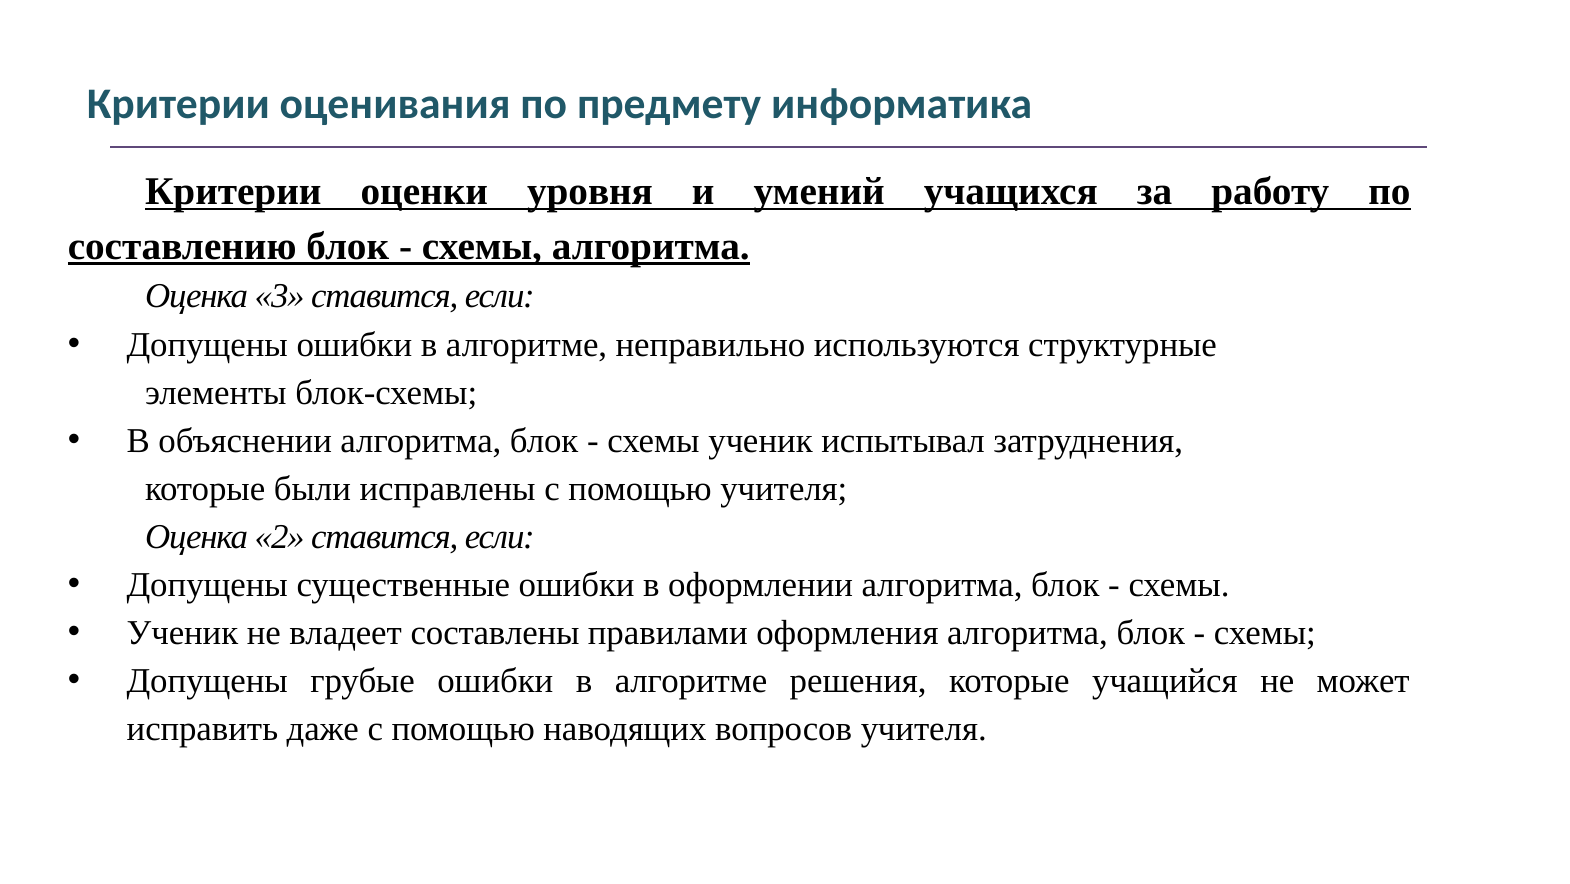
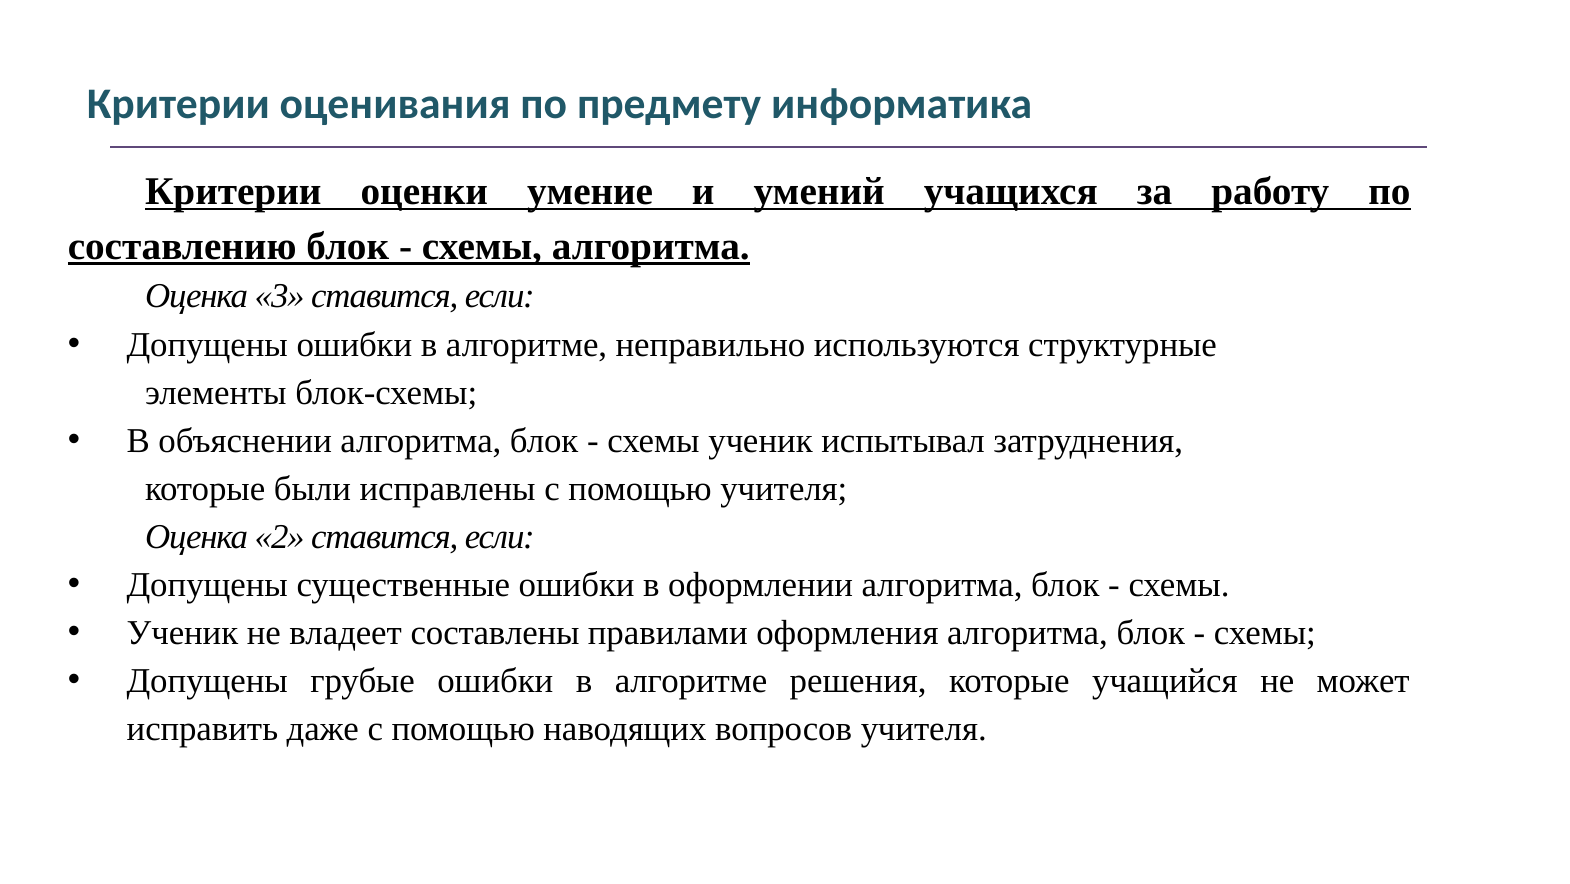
уровня: уровня -> умение (590, 192)
